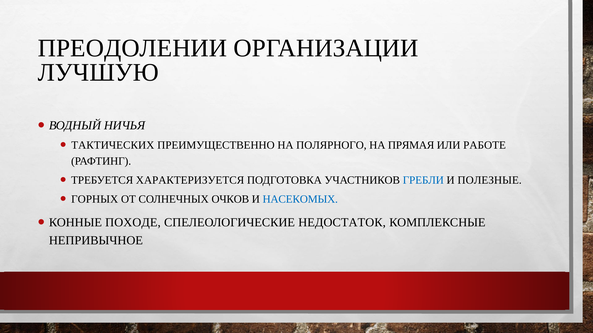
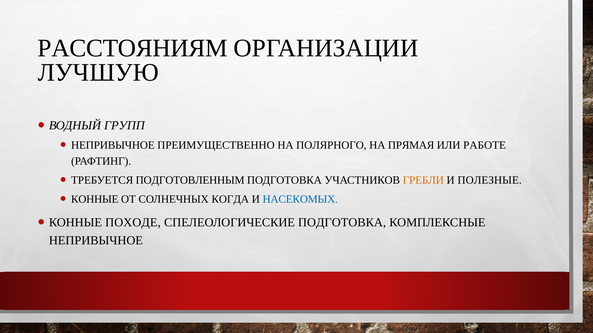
ПРЕОДОЛЕНИИ: ПРЕОДОЛЕНИИ -> РАССТОЯНИЯМ (133, 48)
НИЧЬЯ: НИЧЬЯ -> ГРУПП (124, 126)
ТАКТИЧЕСКИХ: ТАКТИЧЕСКИХ -> НЕПРИВЫЧНОЕ (113, 145)
ХАРАКТЕРИЗУЕТСЯ: ХАРАКТЕРИЗУЕТСЯ -> ПОДГОТОВЛЕННЫМ (190, 181)
ГРЕБЛИ colour: blue -> orange (423, 181)
ГОРНЫХ: ГОРНЫХ -> КОННЫЕ (95, 200)
ОЧКОВ: ОЧКОВ -> КОГДА (230, 200)
СПЕЛЕОЛОГИЧЕСКИЕ НЕДОСТАТОК: НЕДОСТАТОК -> ПОДГОТОВКА (342, 223)
